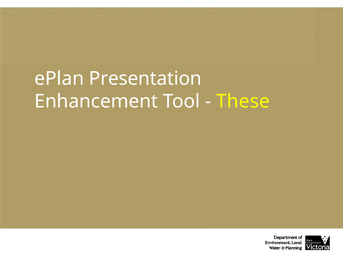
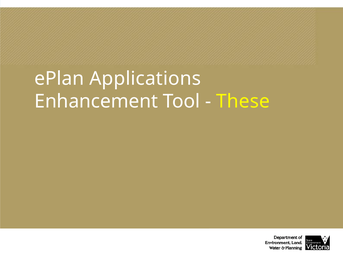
Presentation: Presentation -> Applications (145, 79)
